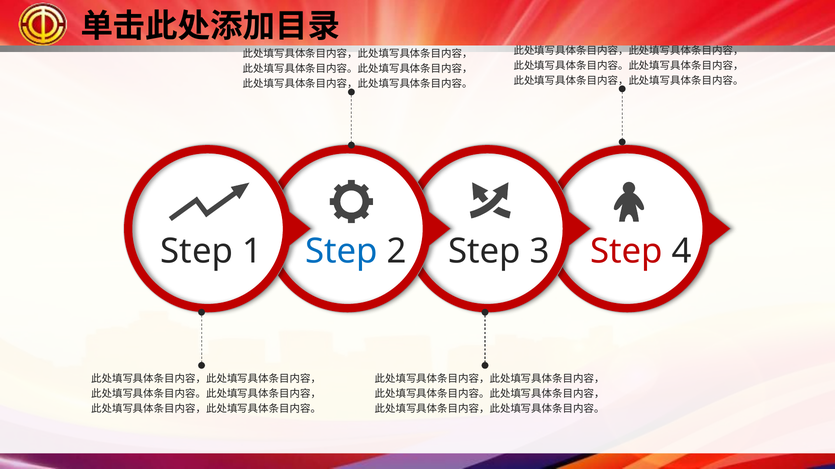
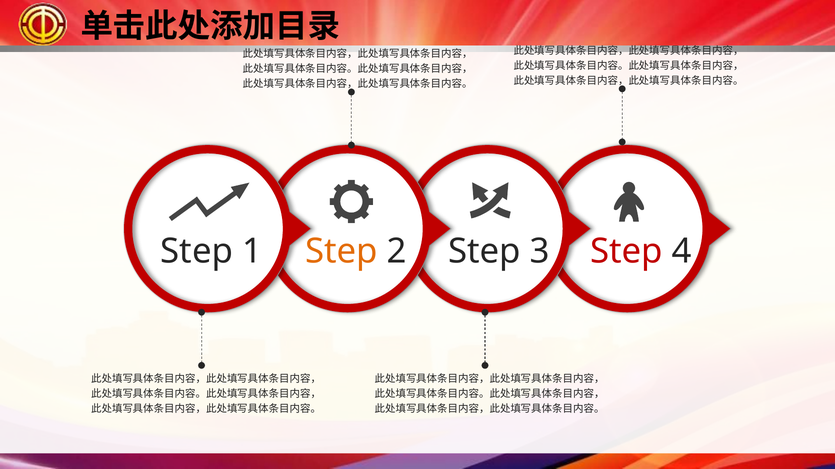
Step colour: blue -> orange (341, 252)
